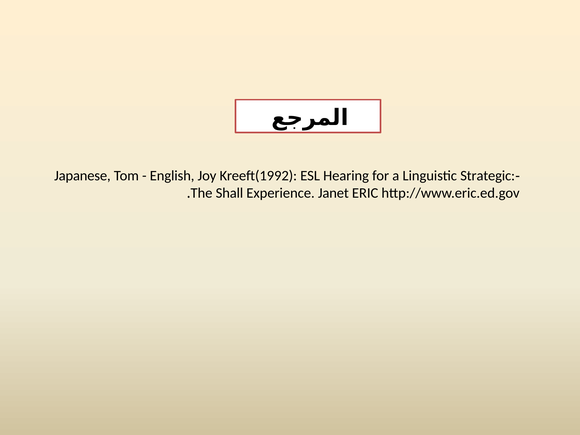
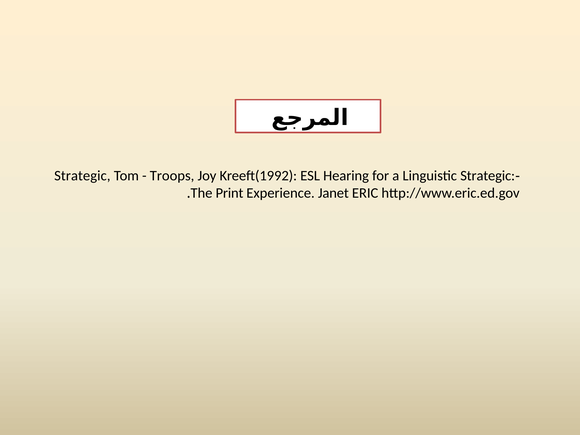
Japanese: Japanese -> Strategic (82, 176)
English: English -> Troops (172, 176)
Shall: Shall -> Print (229, 193)
